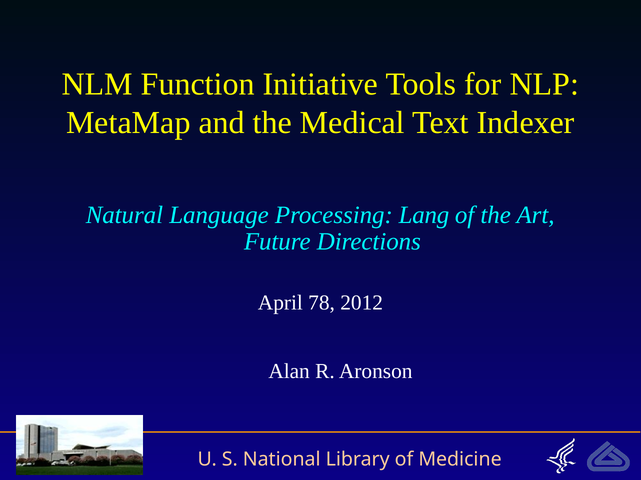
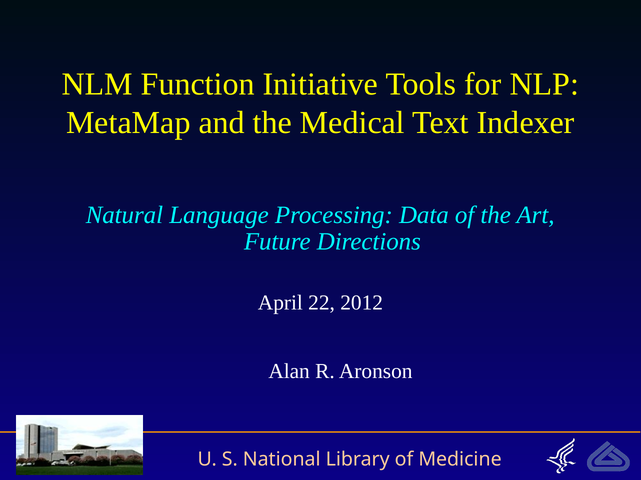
Lang: Lang -> Data (424, 215)
78: 78 -> 22 (322, 303)
